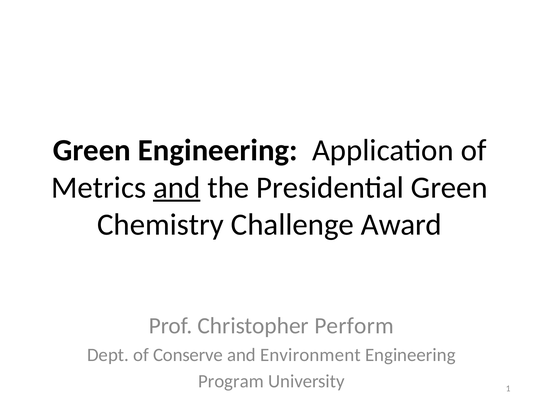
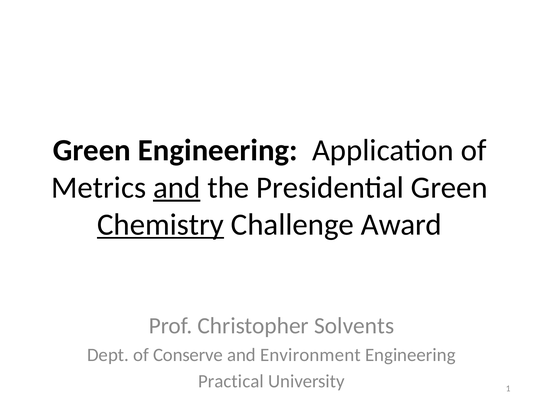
Chemistry underline: none -> present (161, 225)
Perform: Perform -> Solvents (354, 326)
Program: Program -> Practical (231, 382)
